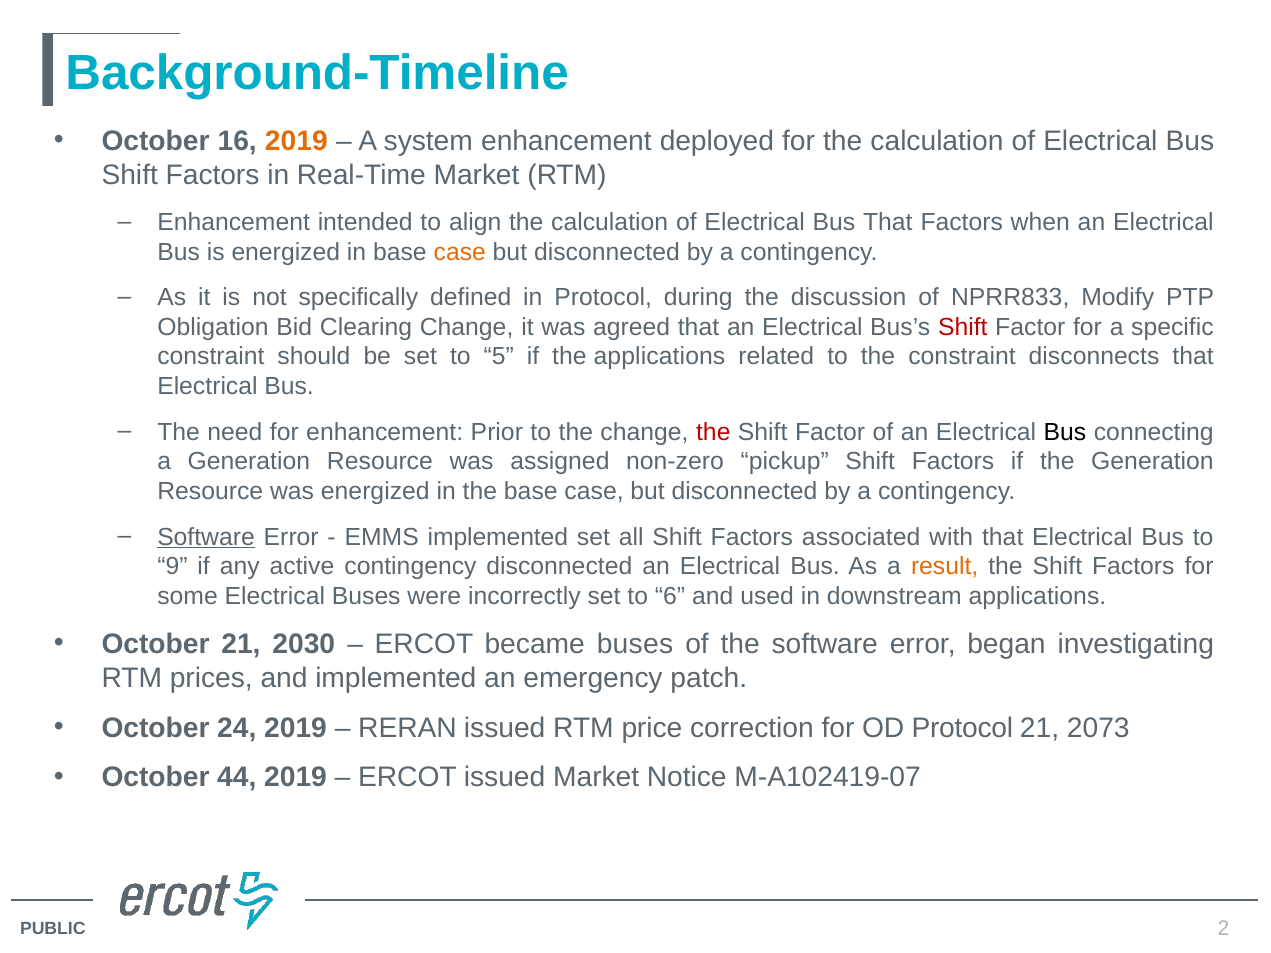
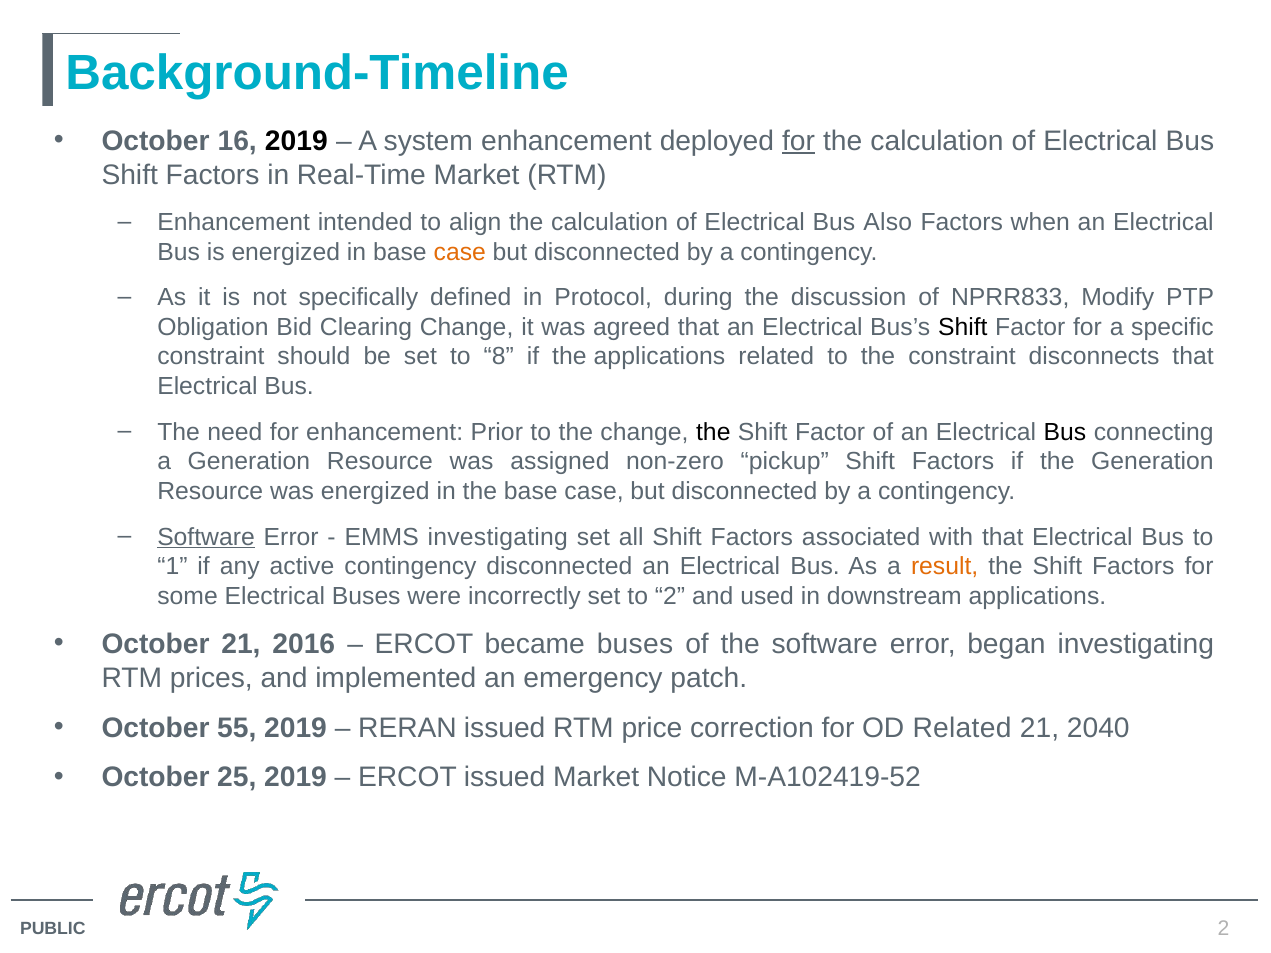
2019 colour: orange -> black (296, 141)
for underline: none -> present (799, 141)
Bus That: That -> Also (888, 222)
Shift colour: red -> black (963, 327)
5: 5 -> 8 (499, 357)
the colour: red -> black (713, 432)
EMMS implemented: implemented -> investigating (498, 537)
9: 9 -> 1 (172, 567)
to 6: 6 -> 2 (670, 596)
2030: 2030 -> 2016 (304, 644)
24: 24 -> 55 (237, 728)
OD Protocol: Protocol -> Related (962, 728)
2073: 2073 -> 2040 (1098, 728)
44: 44 -> 25 (237, 778)
M-A102419-07: M-A102419-07 -> M-A102419-52 (828, 778)
